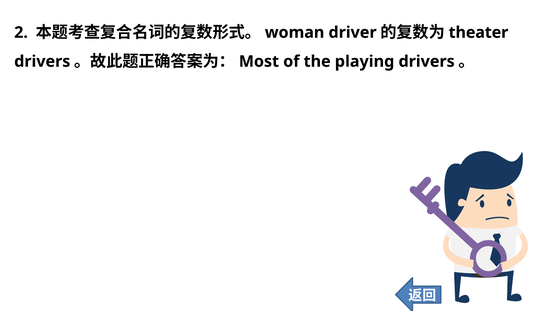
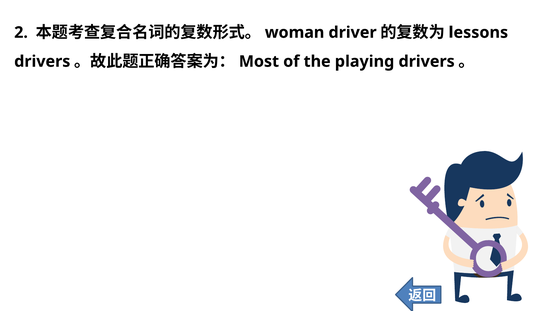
theater: theater -> lessons (478, 32)
